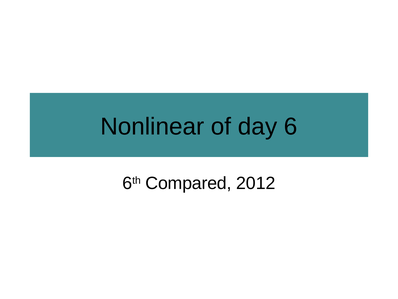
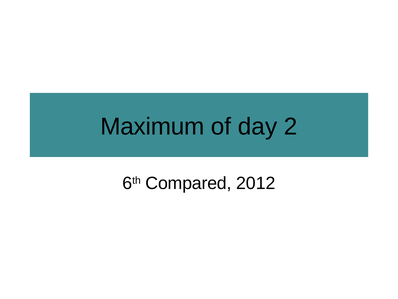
Nonlinear: Nonlinear -> Maximum (152, 126)
6: 6 -> 2 (291, 126)
